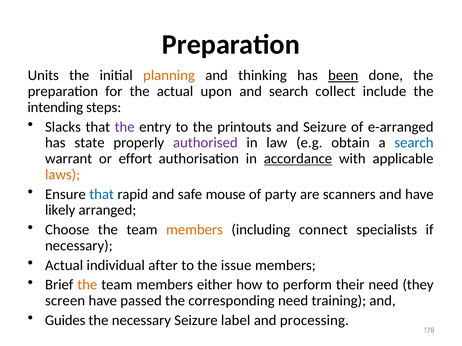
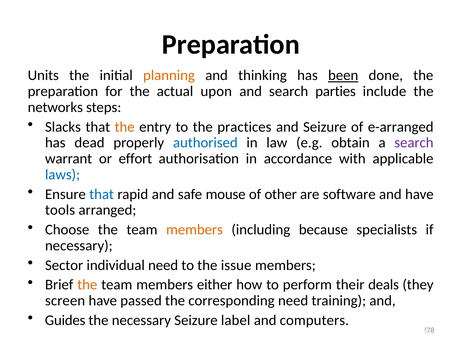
collect: collect -> parties (336, 91)
intending: intending -> networks (55, 107)
the colour: purple -> orange (125, 127)
printouts: printouts -> practices (244, 127)
state: state -> dead (90, 143)
authorised colour: purple -> blue (205, 143)
search colour: blue -> purple (414, 143)
accordance underline: present -> none (298, 159)
laws colour: orange -> blue (63, 175)
party: party -> other (281, 194)
scanners: scanners -> software (349, 194)
likely: likely -> tools (60, 210)
connect: connect -> because (323, 230)
Actual: Actual -> Sector (64, 266)
individual after: after -> need (163, 266)
their need: need -> deals (384, 285)
processing: processing -> computers (314, 321)
